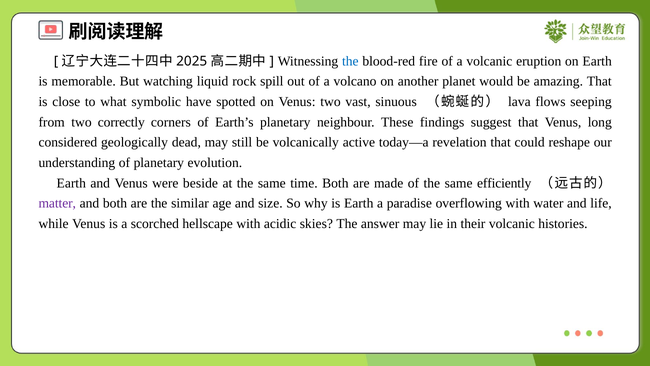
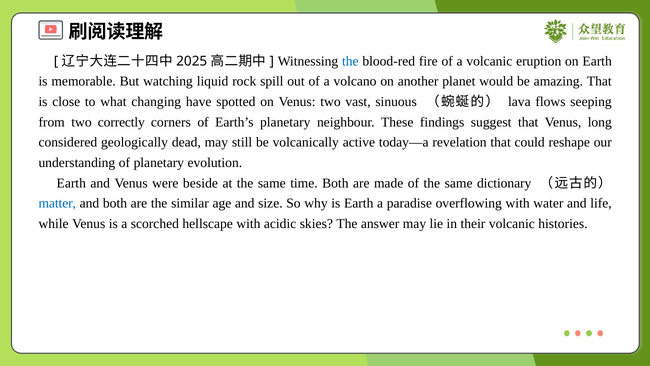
symbolic: symbolic -> changing (156, 102)
efficiently: efficiently -> dictionary (504, 183)
matter colour: purple -> blue (57, 203)
